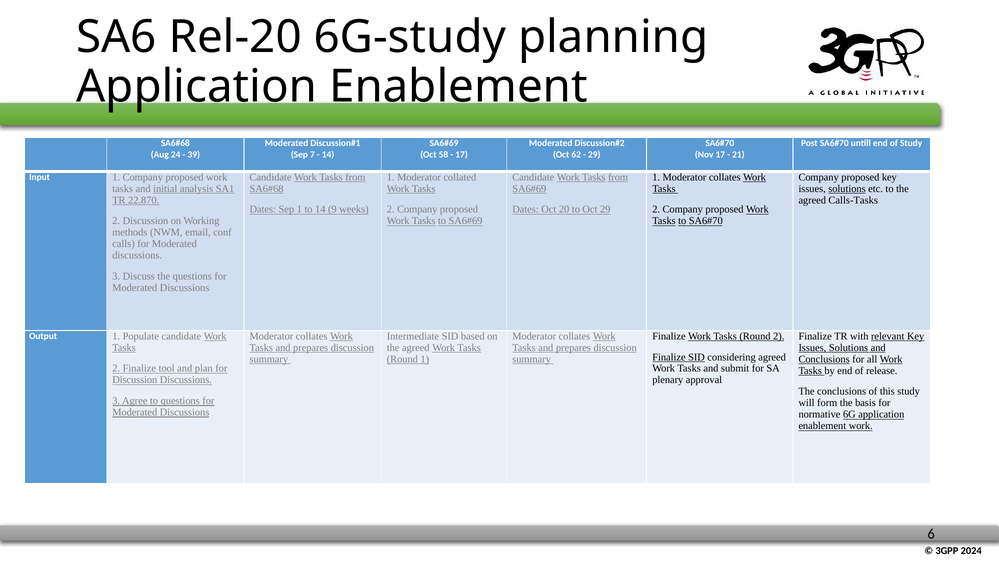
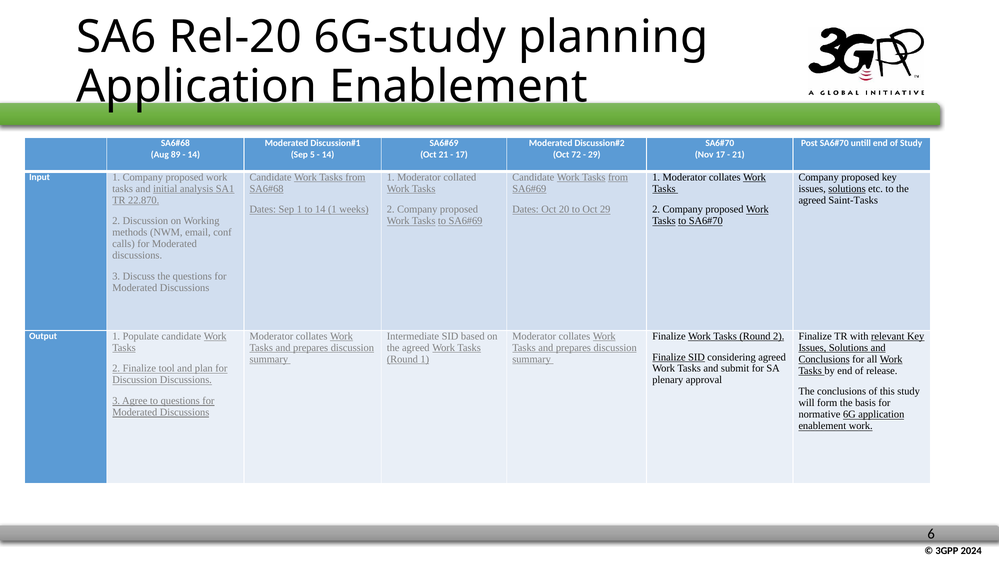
24: 24 -> 89 (176, 155)
39: 39 -> 14 (194, 155)
7: 7 -> 5 (312, 155)
Oct 58: 58 -> 21 (443, 155)
62: 62 -> 72 (576, 155)
Calls-Tasks: Calls-Tasks -> Saint-Tasks (853, 200)
14 9: 9 -> 1 (332, 209)
